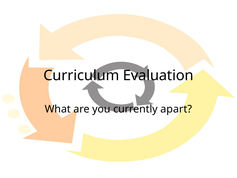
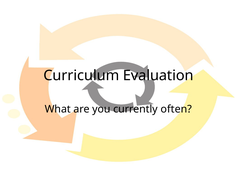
apart: apart -> often (176, 109)
